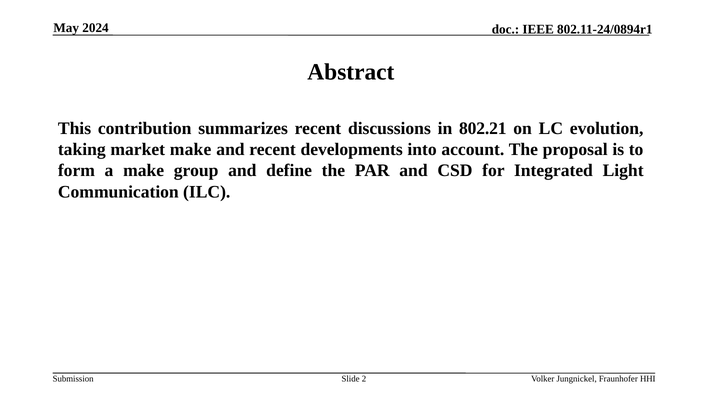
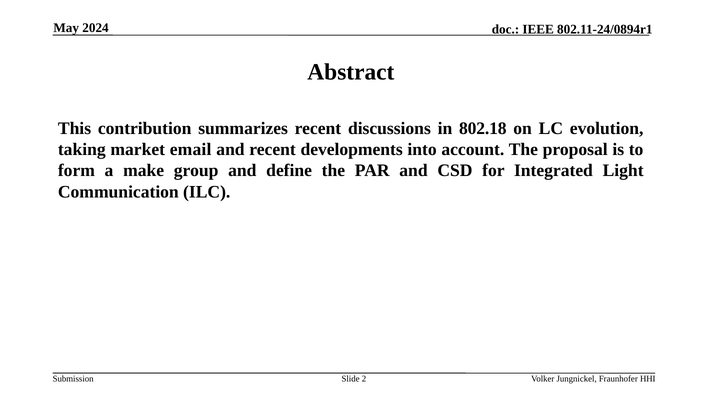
802.21: 802.21 -> 802.18 (483, 128)
market make: make -> email (191, 150)
